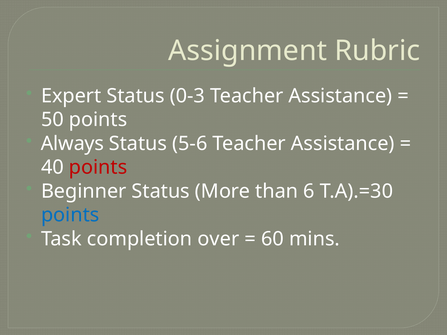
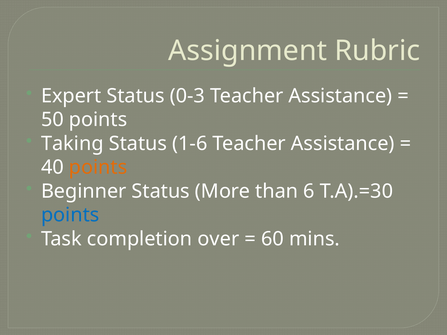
Always: Always -> Taking (72, 144)
5-6: 5-6 -> 1-6 (190, 144)
points colour: red -> orange (98, 168)
